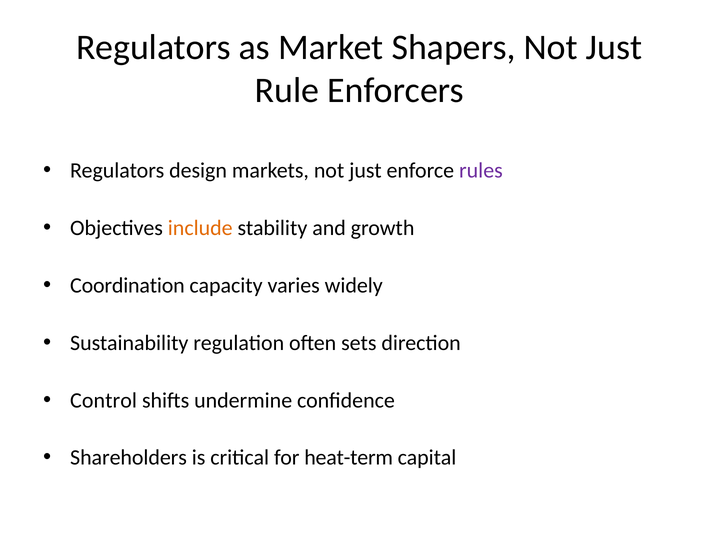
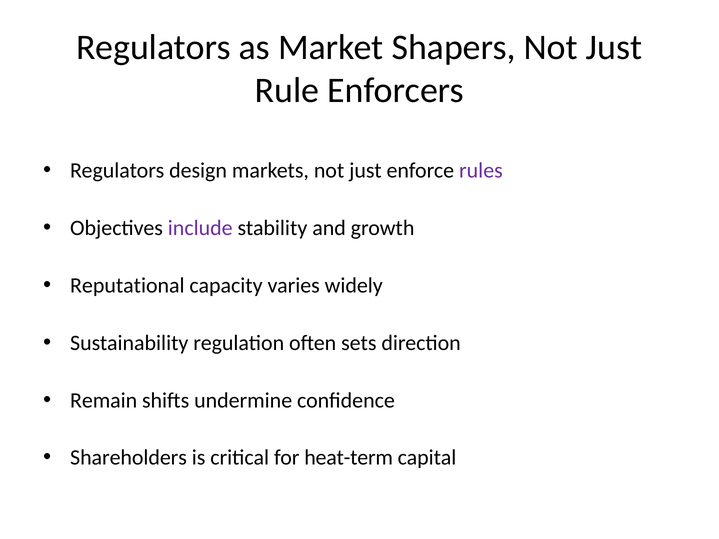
include colour: orange -> purple (200, 228)
Coordination: Coordination -> Reputational (127, 285)
Control: Control -> Remain (104, 400)
